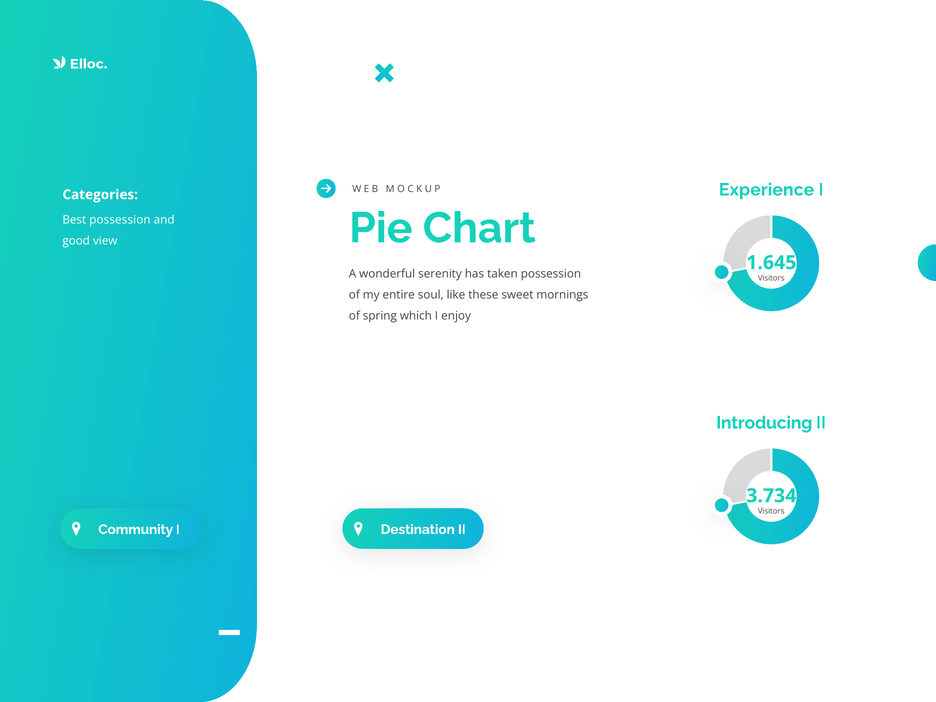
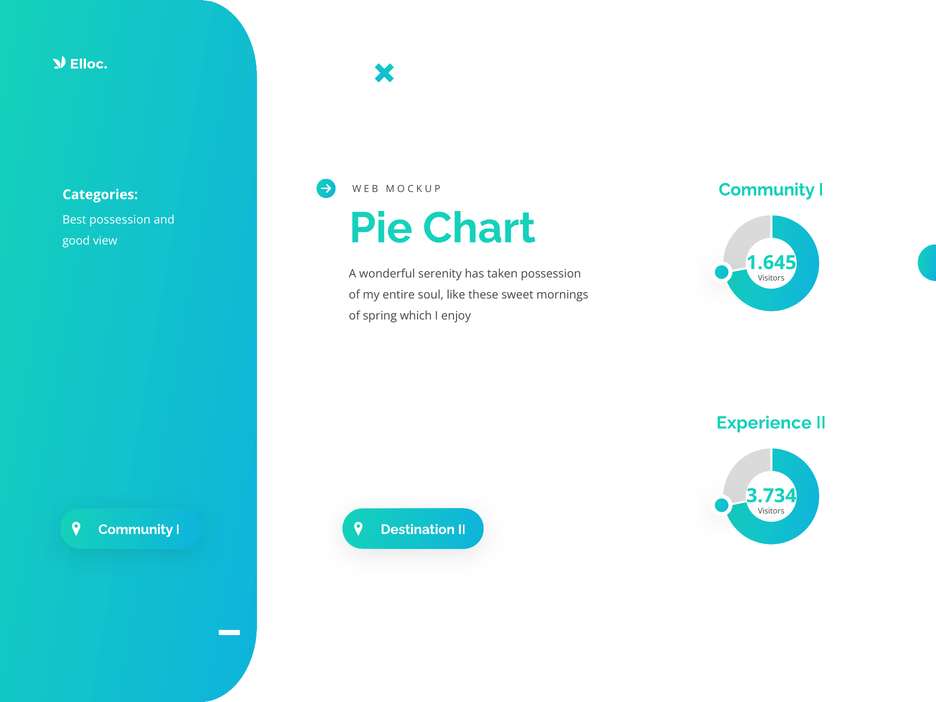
Experience: Experience -> Community (767, 190)
Introducing: Introducing -> Experience (764, 423)
